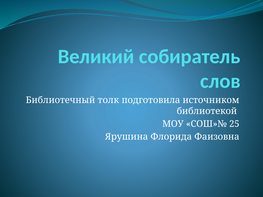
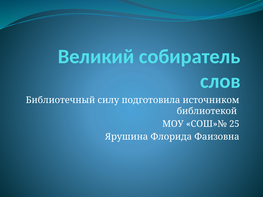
толк: толк -> силу (108, 100)
